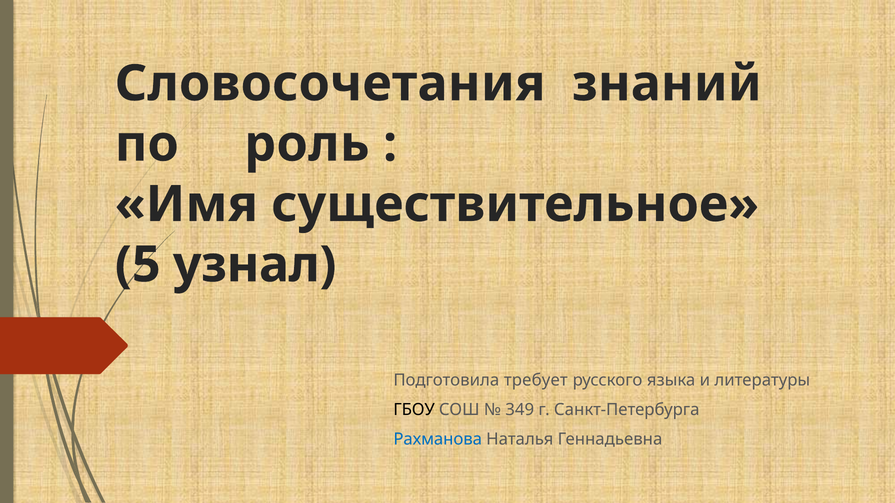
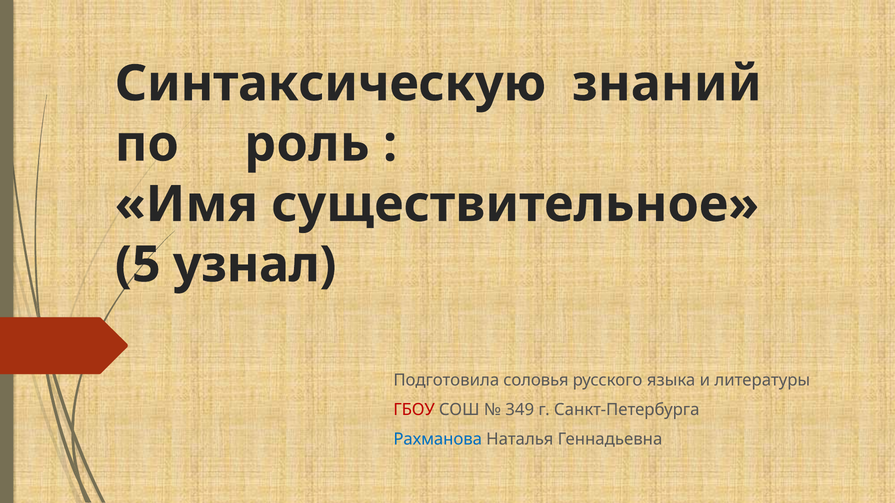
Словосочетания: Словосочетания -> Синтаксическую (330, 84)
требует: требует -> соловья (536, 380)
ГБОУ colour: black -> red (414, 410)
